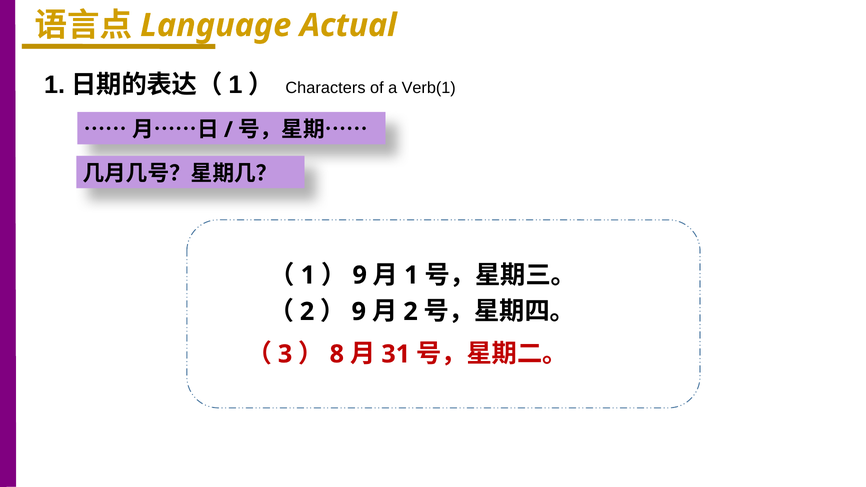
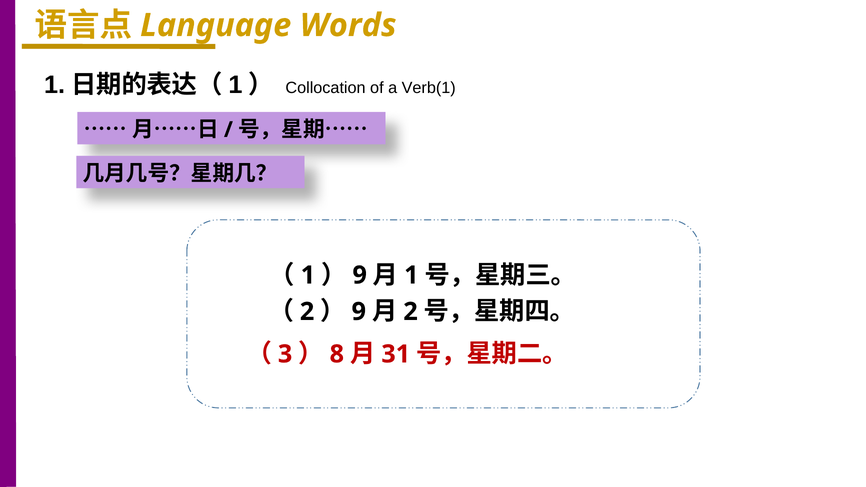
Actual: Actual -> Words (348, 25)
Characters: Characters -> Collocation (326, 88)
